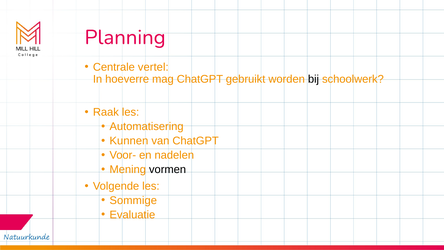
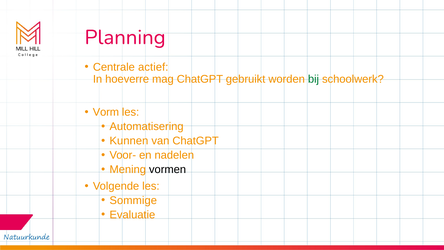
vertel: vertel -> actief (153, 67)
bij colour: black -> green (313, 79)
Raak: Raak -> Vorm (106, 112)
